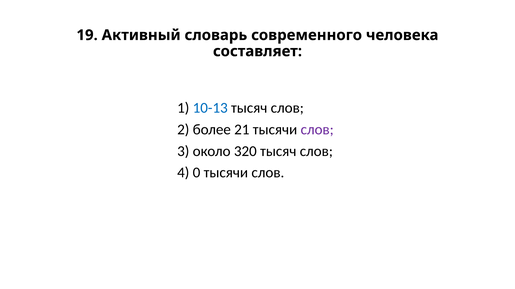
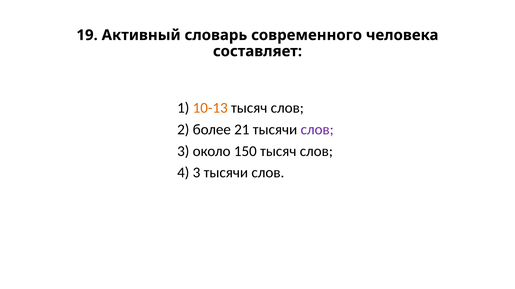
10-13 colour: blue -> orange (210, 108)
320: 320 -> 150 (245, 151)
4 0: 0 -> 3 (196, 173)
